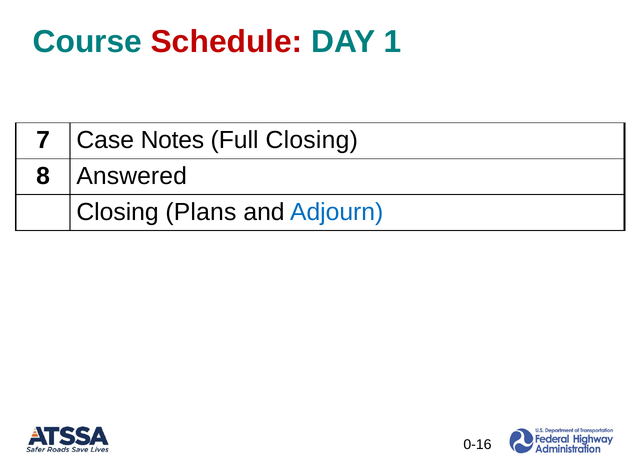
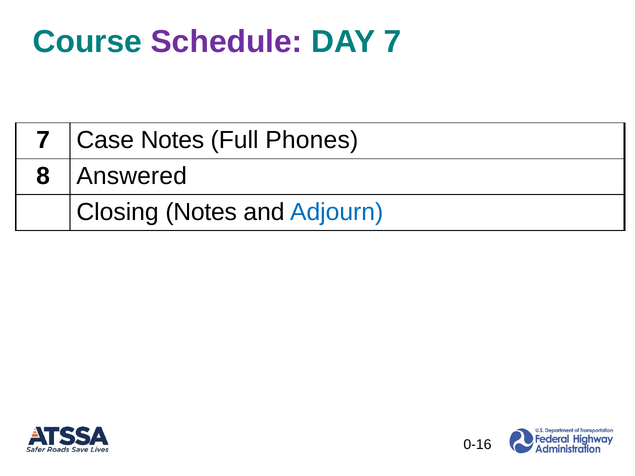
Schedule colour: red -> purple (227, 42)
DAY 1: 1 -> 7 (392, 42)
Full Closing: Closing -> Phones (312, 140)
Closing Plans: Plans -> Notes (201, 212)
